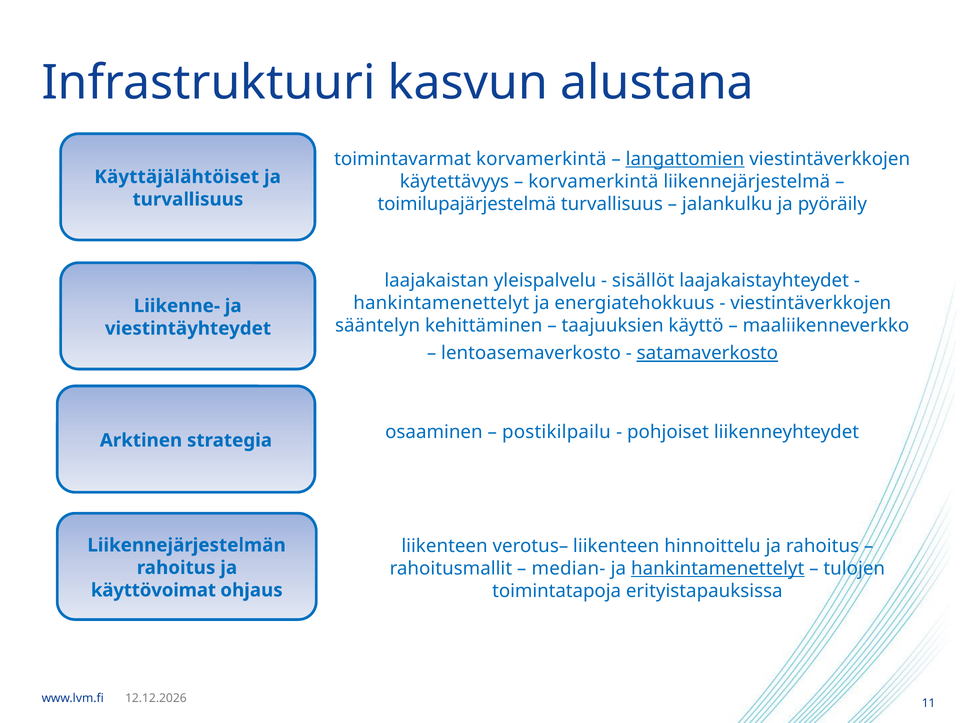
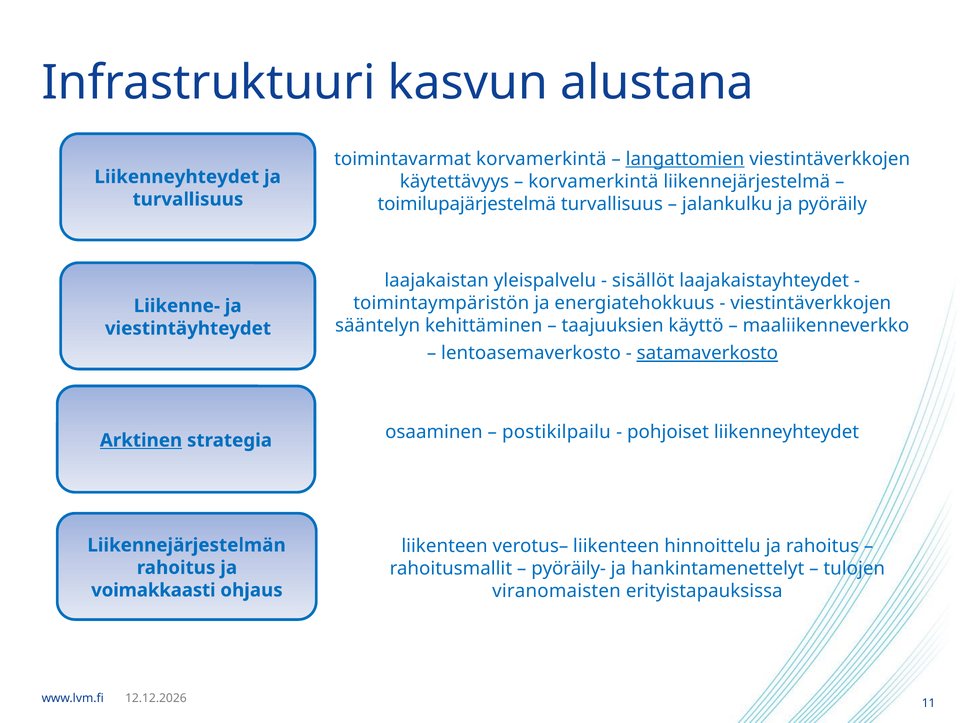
Käyttäjälähtöiset: Käyttäjälähtöiset -> Liikenneyhteydet (177, 177)
hankintamenettelyt: hankintamenettelyt -> toimintaympäristön (441, 303)
Arktinen underline: none -> present (141, 440)
median-: median- -> pyöräily- (569, 568)
hankintamenettelyt underline: present -> none (718, 568)
toimintatapoja: toimintatapoja -> viranomaisten (556, 591)
käyttövoimat: käyttövoimat -> voimakkaasti (153, 590)
